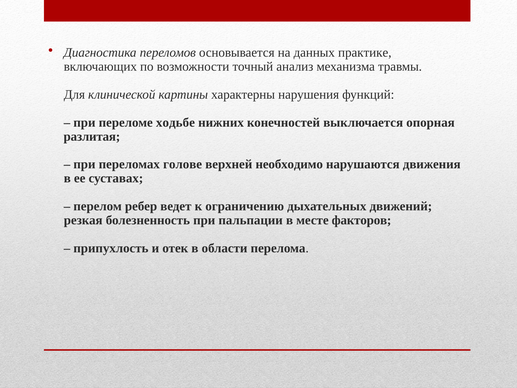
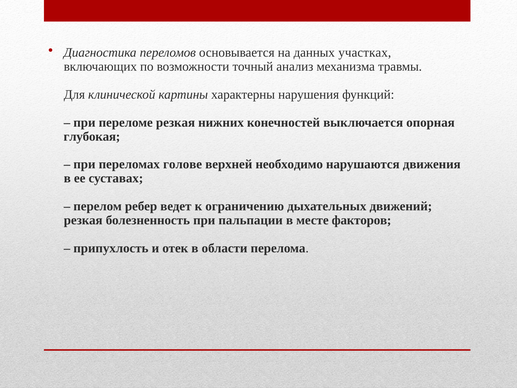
практике: практике -> участках (365, 53)
переломе ходьбе: ходьбе -> резкая (176, 122)
разлитая: разлитая -> глубокая (92, 136)
